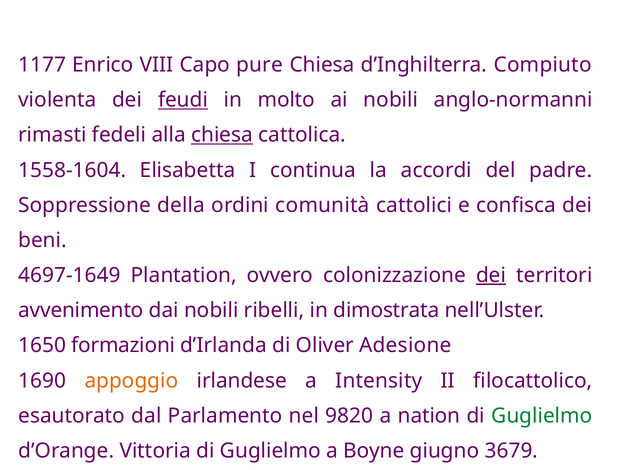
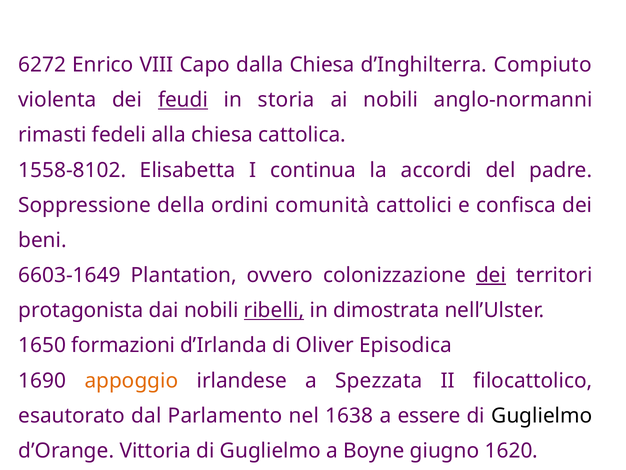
1177: 1177 -> 6272 (42, 65)
pure: pure -> dalla (260, 65)
molto: molto -> storia (286, 100)
chiesa underline: present -> none (222, 135)
1558-1604: 1558-1604 -> 1558-8102 (72, 170)
4697-1649: 4697-1649 -> 6603-1649 (70, 275)
avvenimento: avvenimento -> protagonista (81, 310)
ribelli underline: none -> present (274, 310)
Adesione: Adesione -> Episodica (406, 345)
Intensity: Intensity -> Spezzata (379, 380)
9820: 9820 -> 1638 (349, 415)
nation: nation -> essere (429, 415)
Guglielmo colour: green -> black (542, 415)
3679: 3679 -> 1620 (511, 450)
